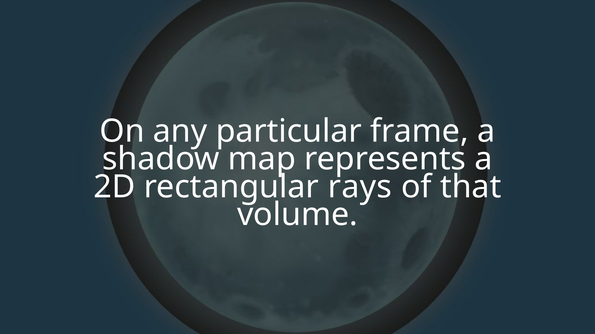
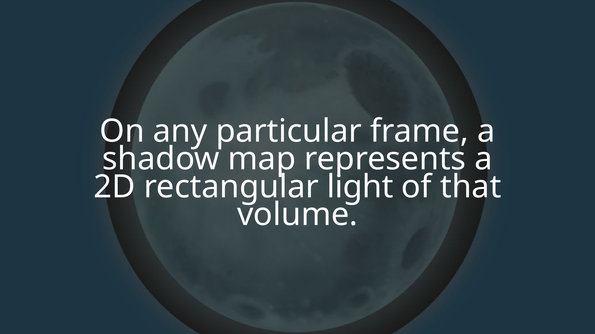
rays: rays -> light (360, 187)
